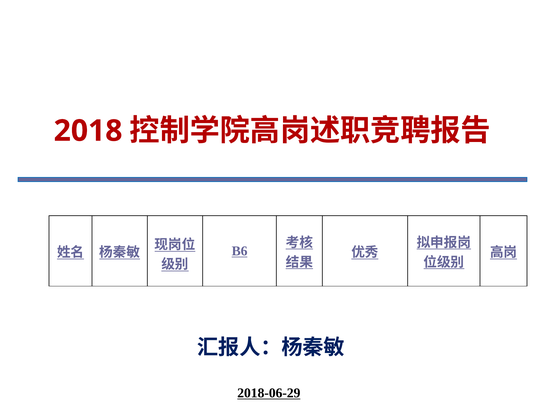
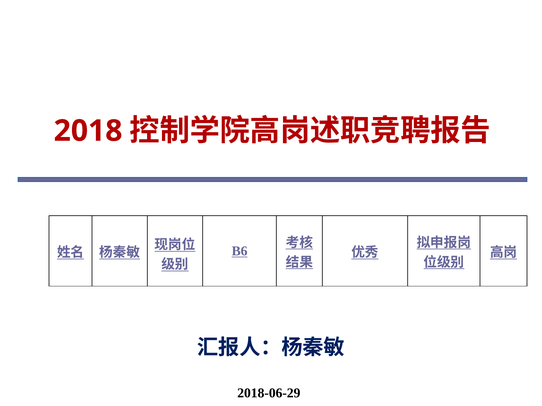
2018-06-29 underline: present -> none (269, 394)
